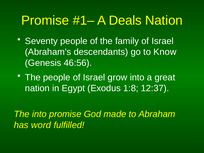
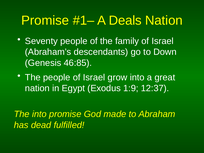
Know: Know -> Down (165, 52)
46:56: 46:56 -> 46:85 (78, 63)
1:8: 1:8 -> 1:9 (131, 88)
word: word -> dead (41, 125)
